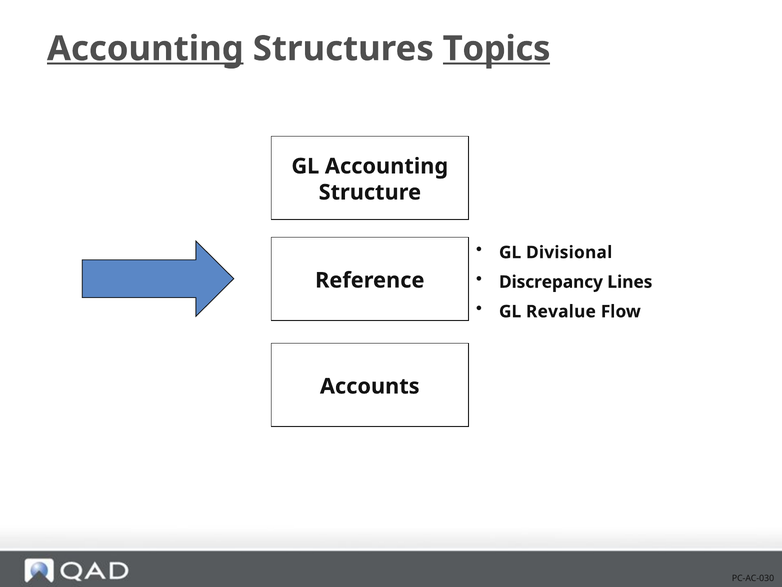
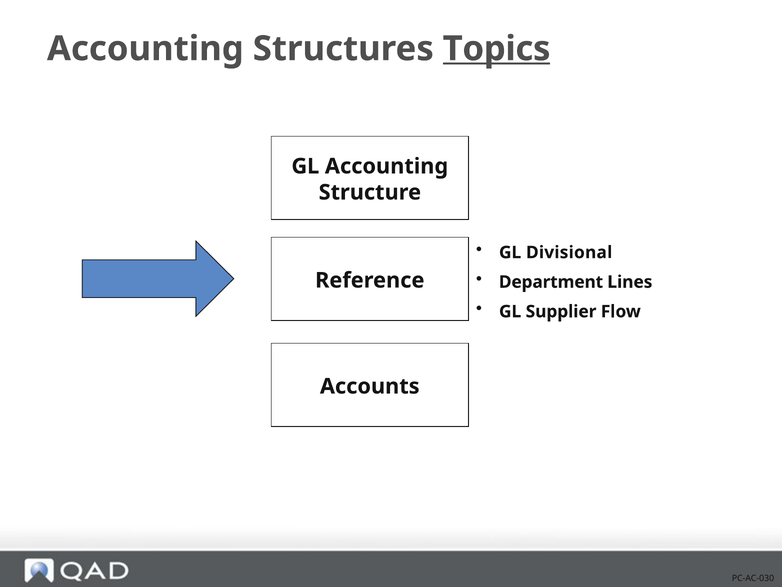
Accounting underline: present -> none (145, 49)
Discrepancy: Discrepancy -> Department (551, 282)
Revalue: Revalue -> Supplier (561, 311)
